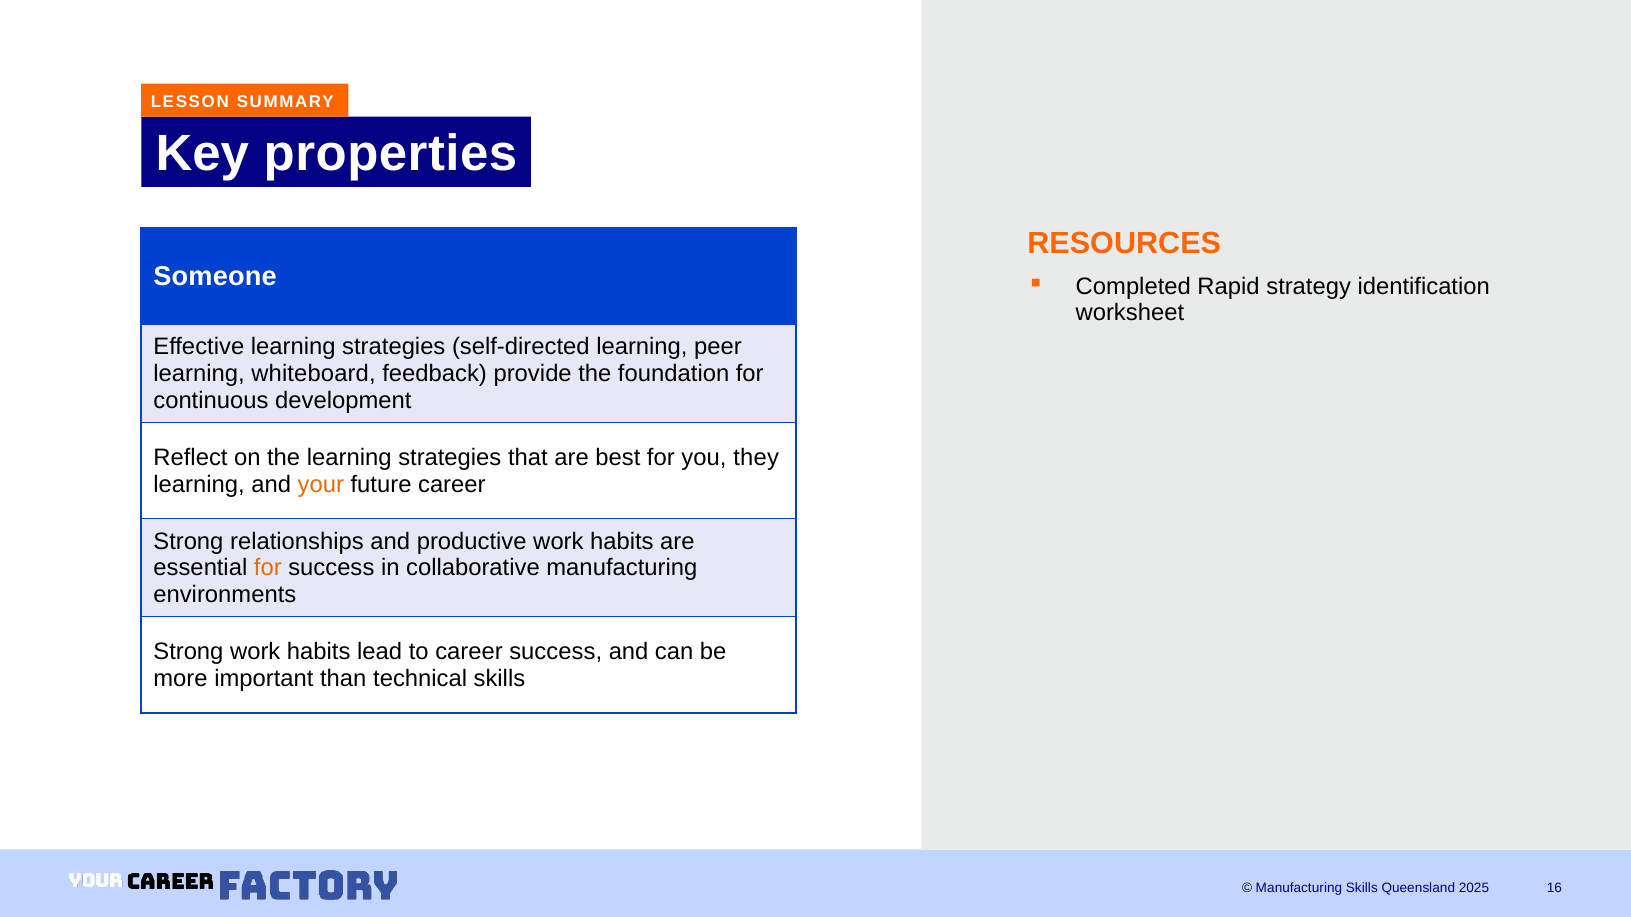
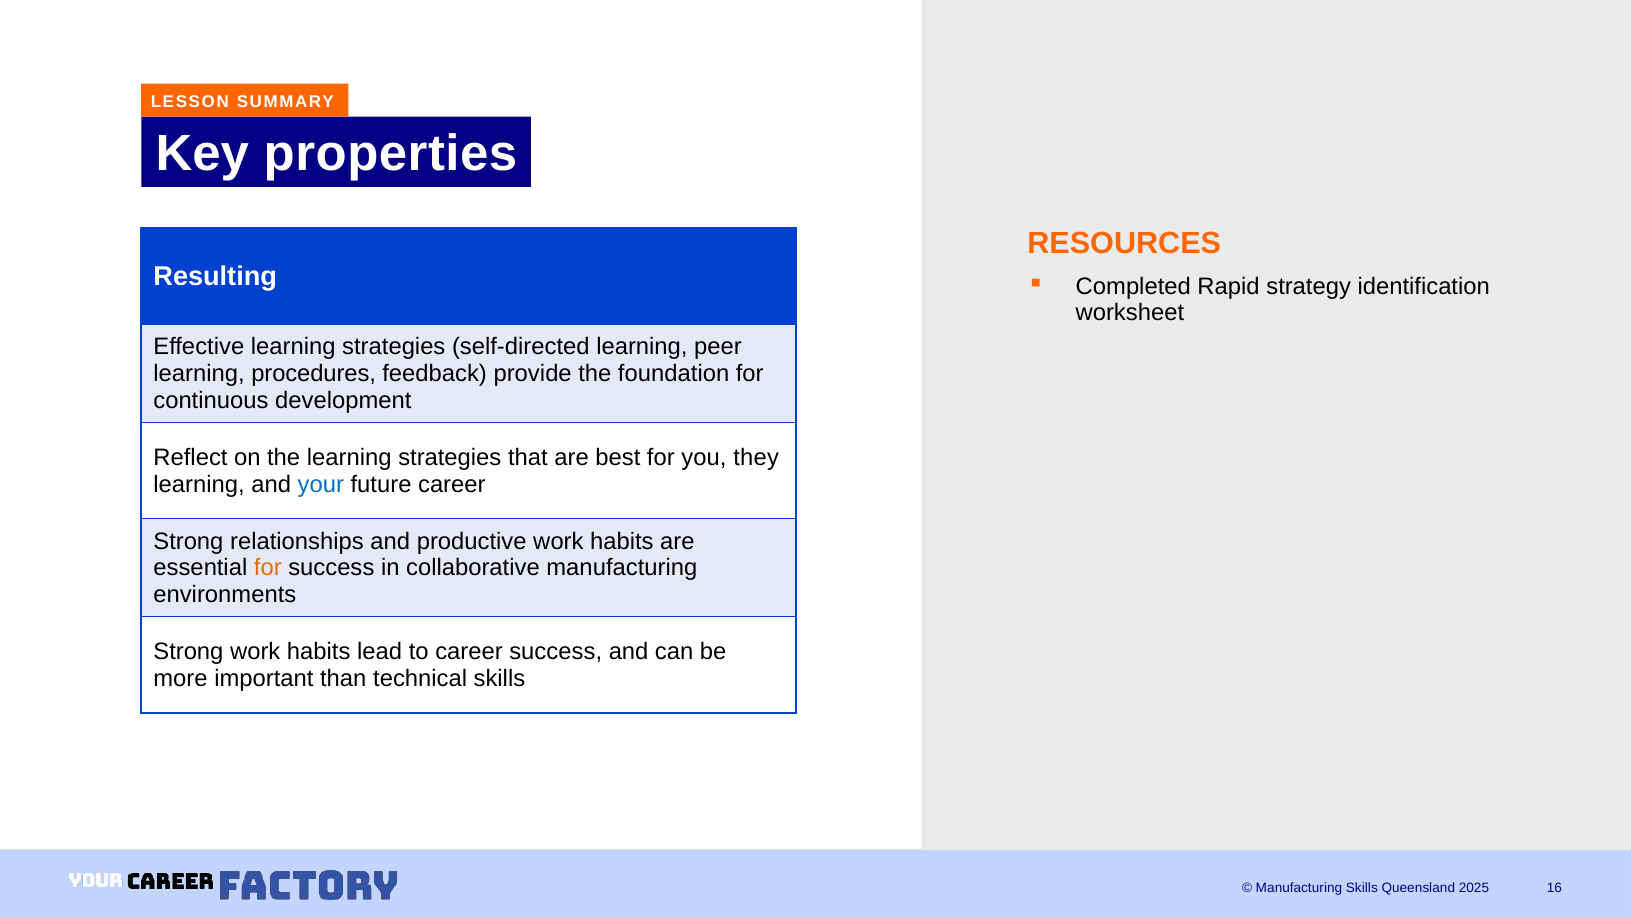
Someone: Someone -> Resulting (215, 277)
whiteboard: whiteboard -> procedures (314, 374)
your colour: orange -> blue (321, 485)
